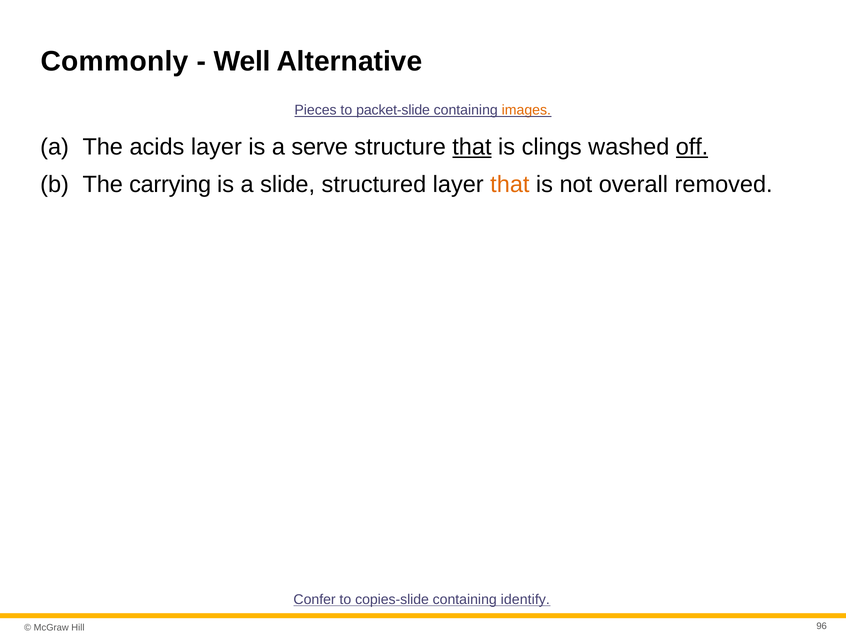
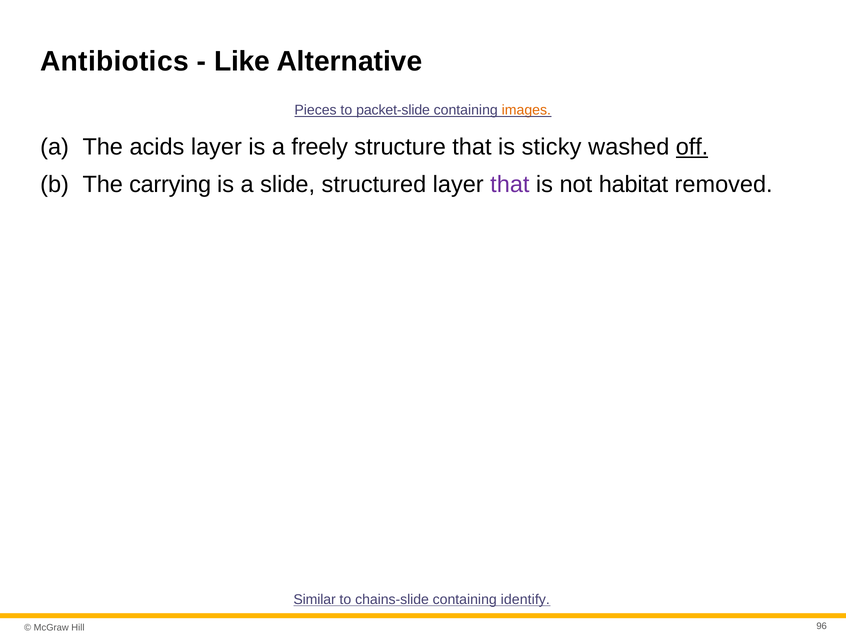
Commonly: Commonly -> Antibiotics (115, 62)
Well: Well -> Like (242, 62)
serve: serve -> freely (320, 147)
that underline: present -> none (472, 147)
clings: clings -> sticky (552, 147)
that colour: orange -> purple (510, 184)
overall: overall -> habitat (633, 184)
Confer: Confer -> Similar (315, 599)
copies-slide: copies-slide -> chains-slide (392, 599)
